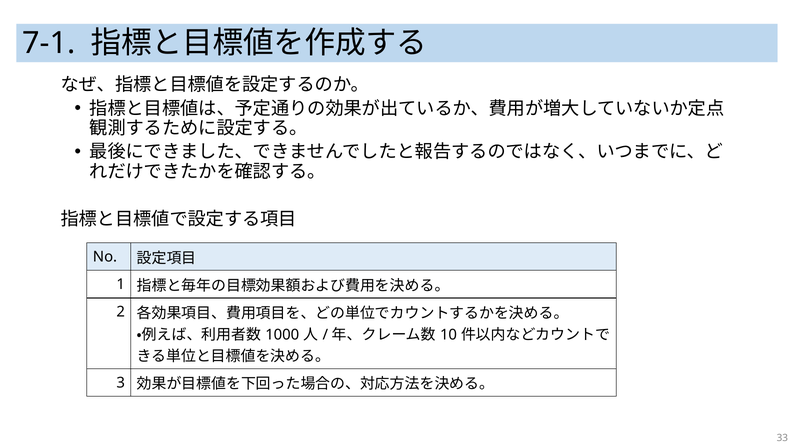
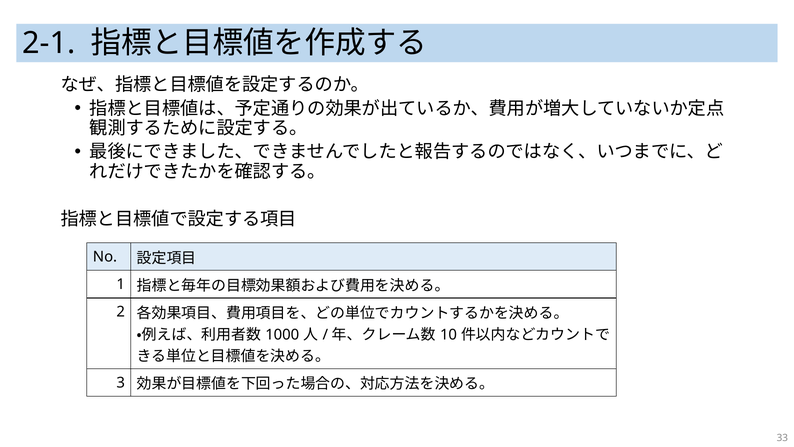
7-1: 7-1 -> 2-1 (49, 43)
